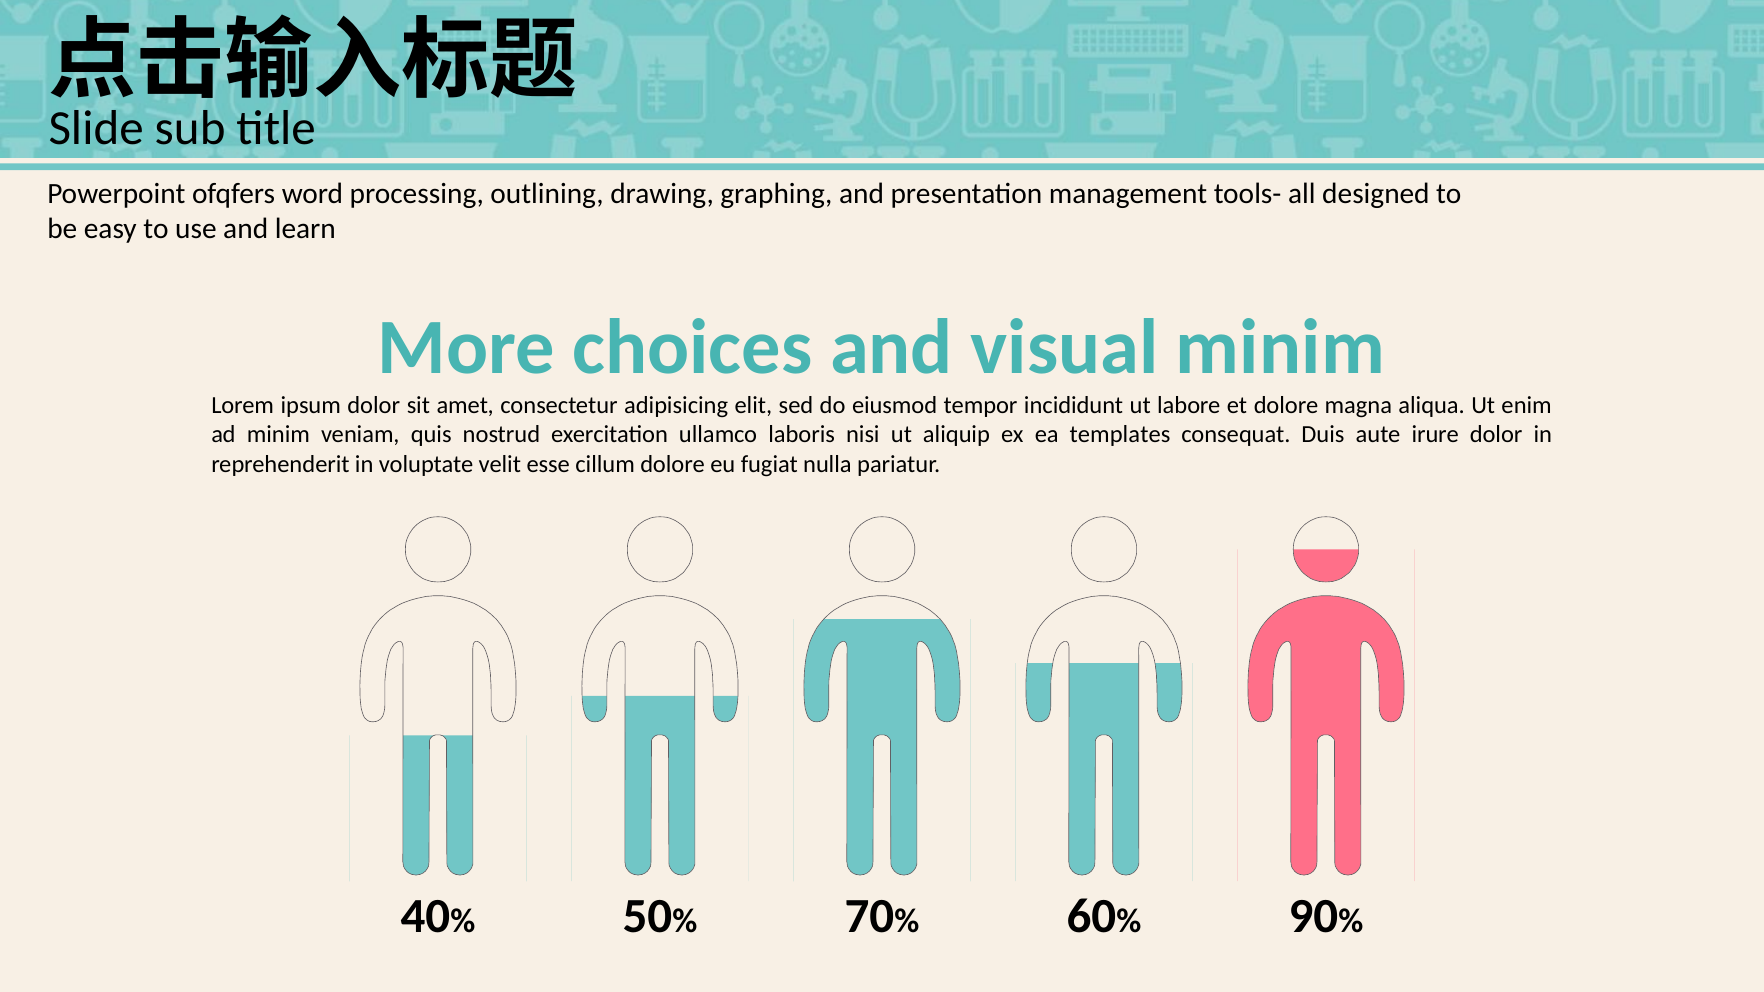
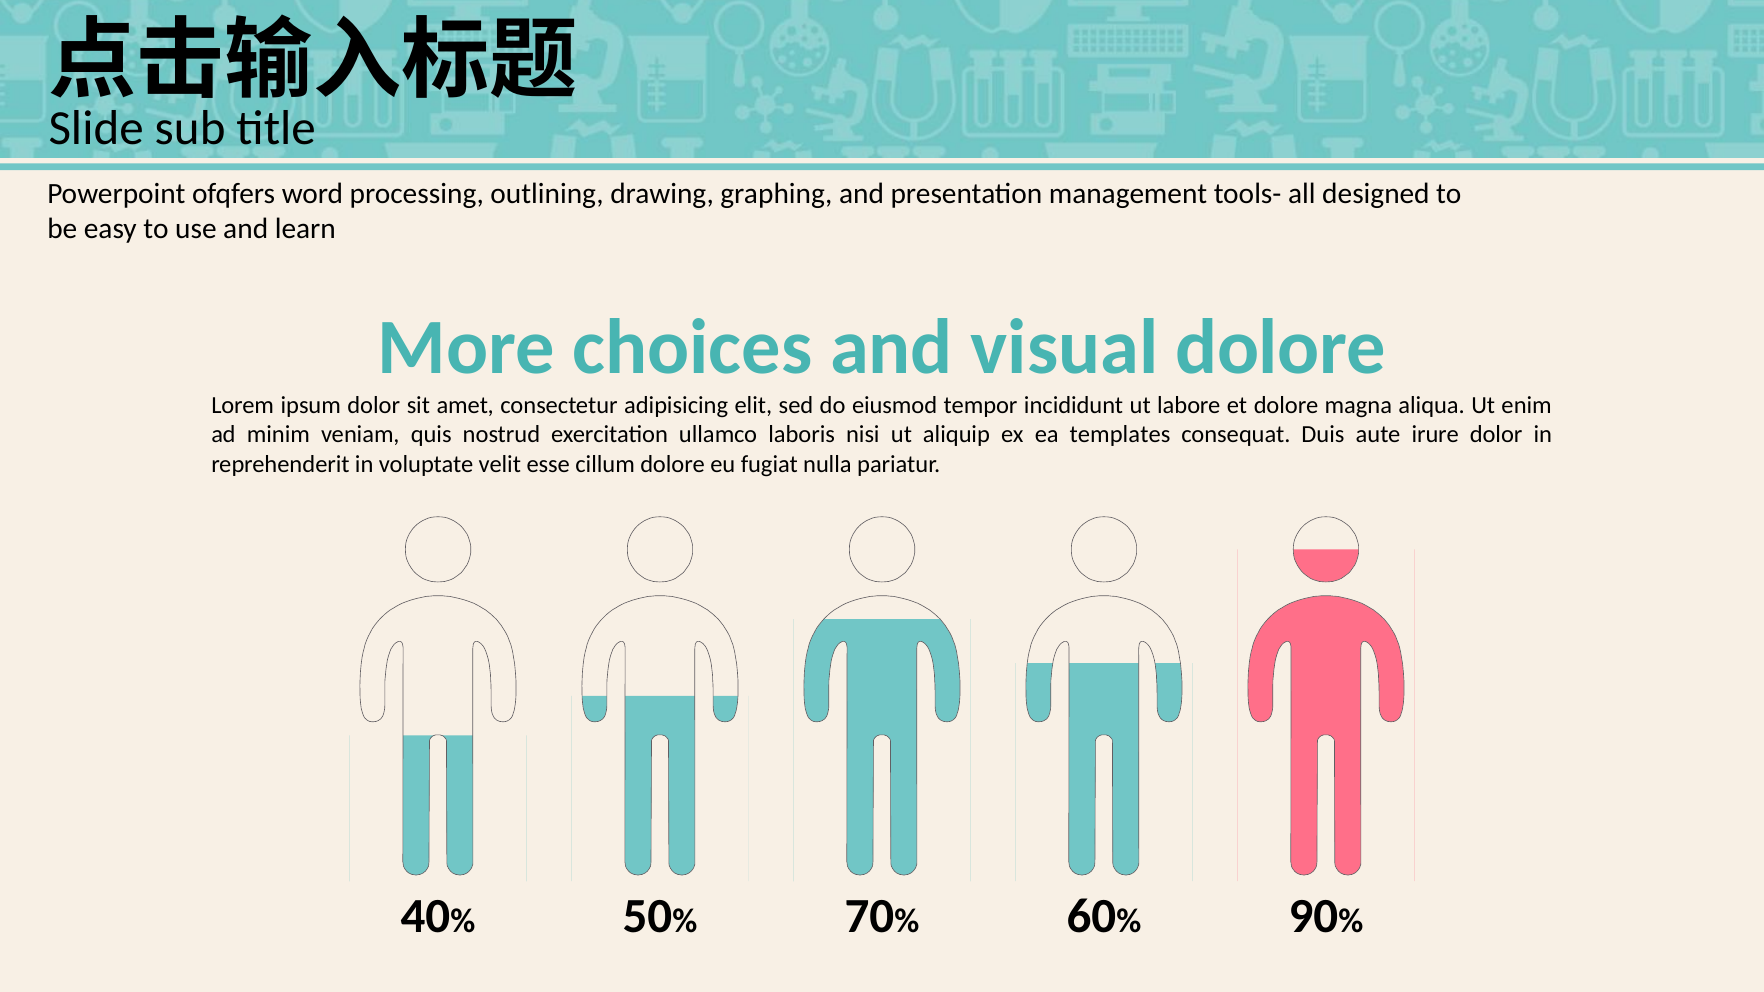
visual minim: minim -> dolore (1281, 348)
